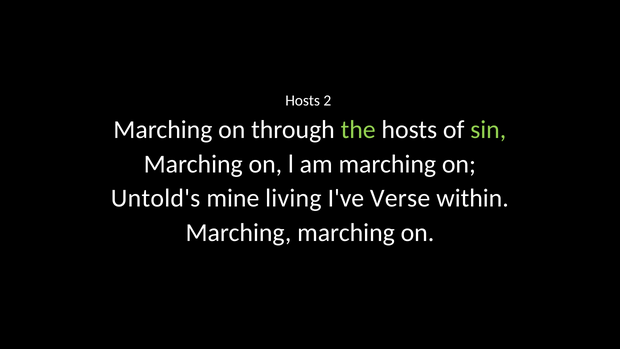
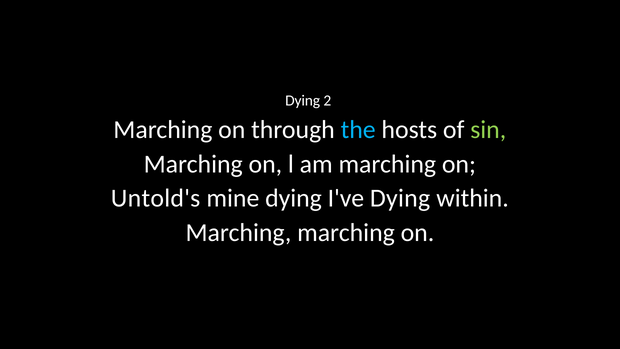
Hosts: Hosts -> Dying (303, 101)
the colour: light green -> light blue (358, 129)
mine living: living -> dying (294, 198)
I've Verse: Verse -> Dying (400, 198)
